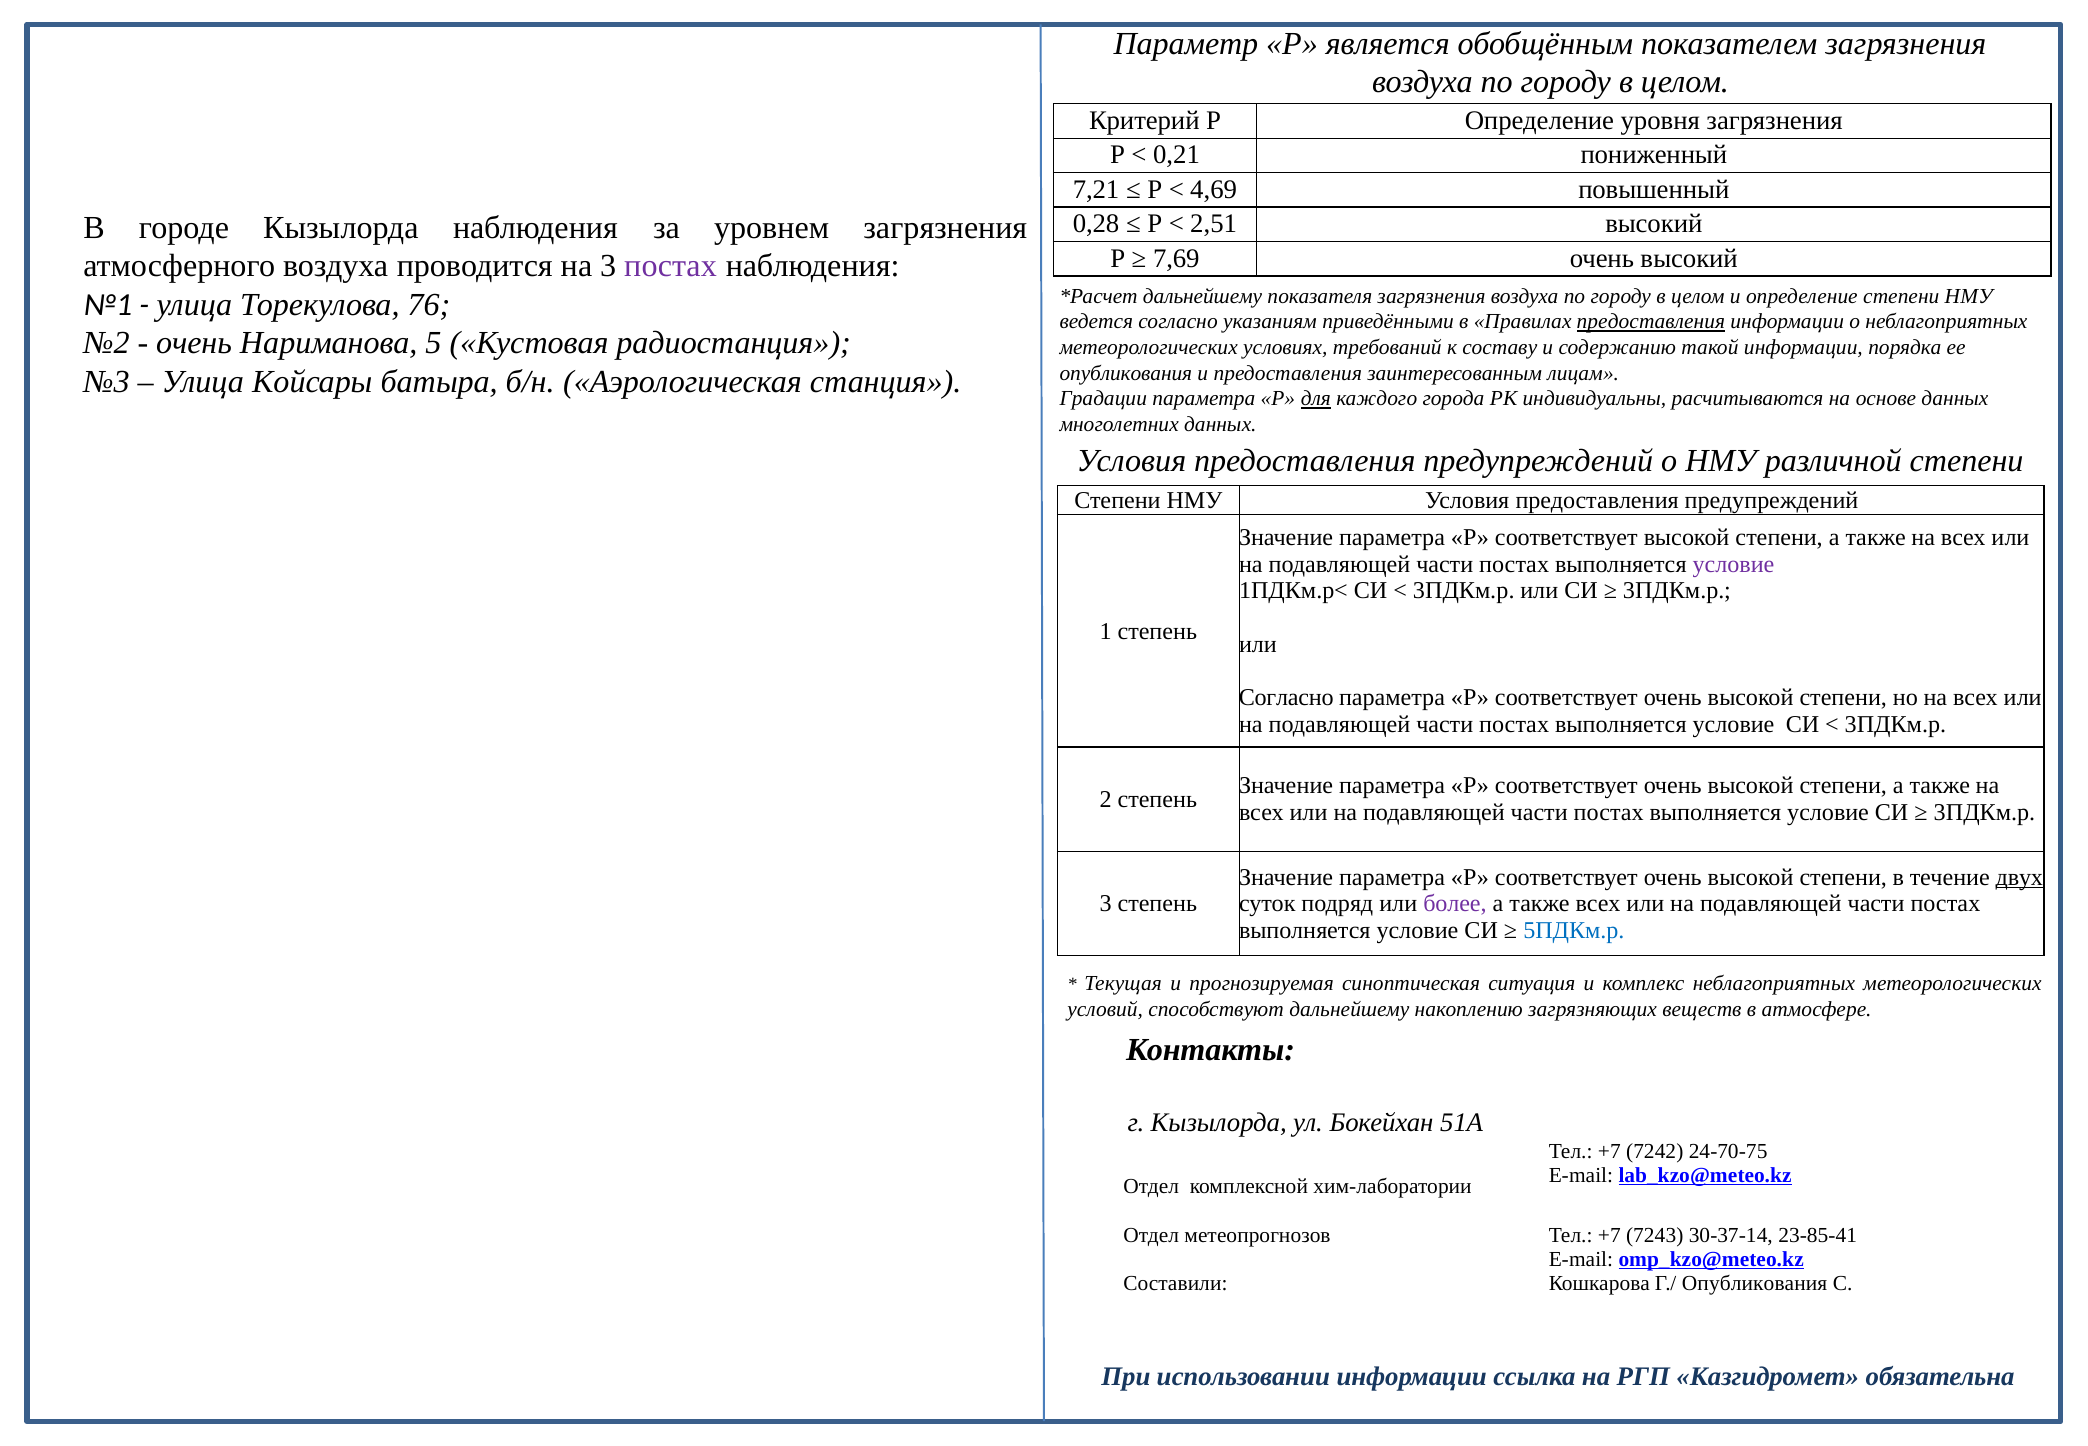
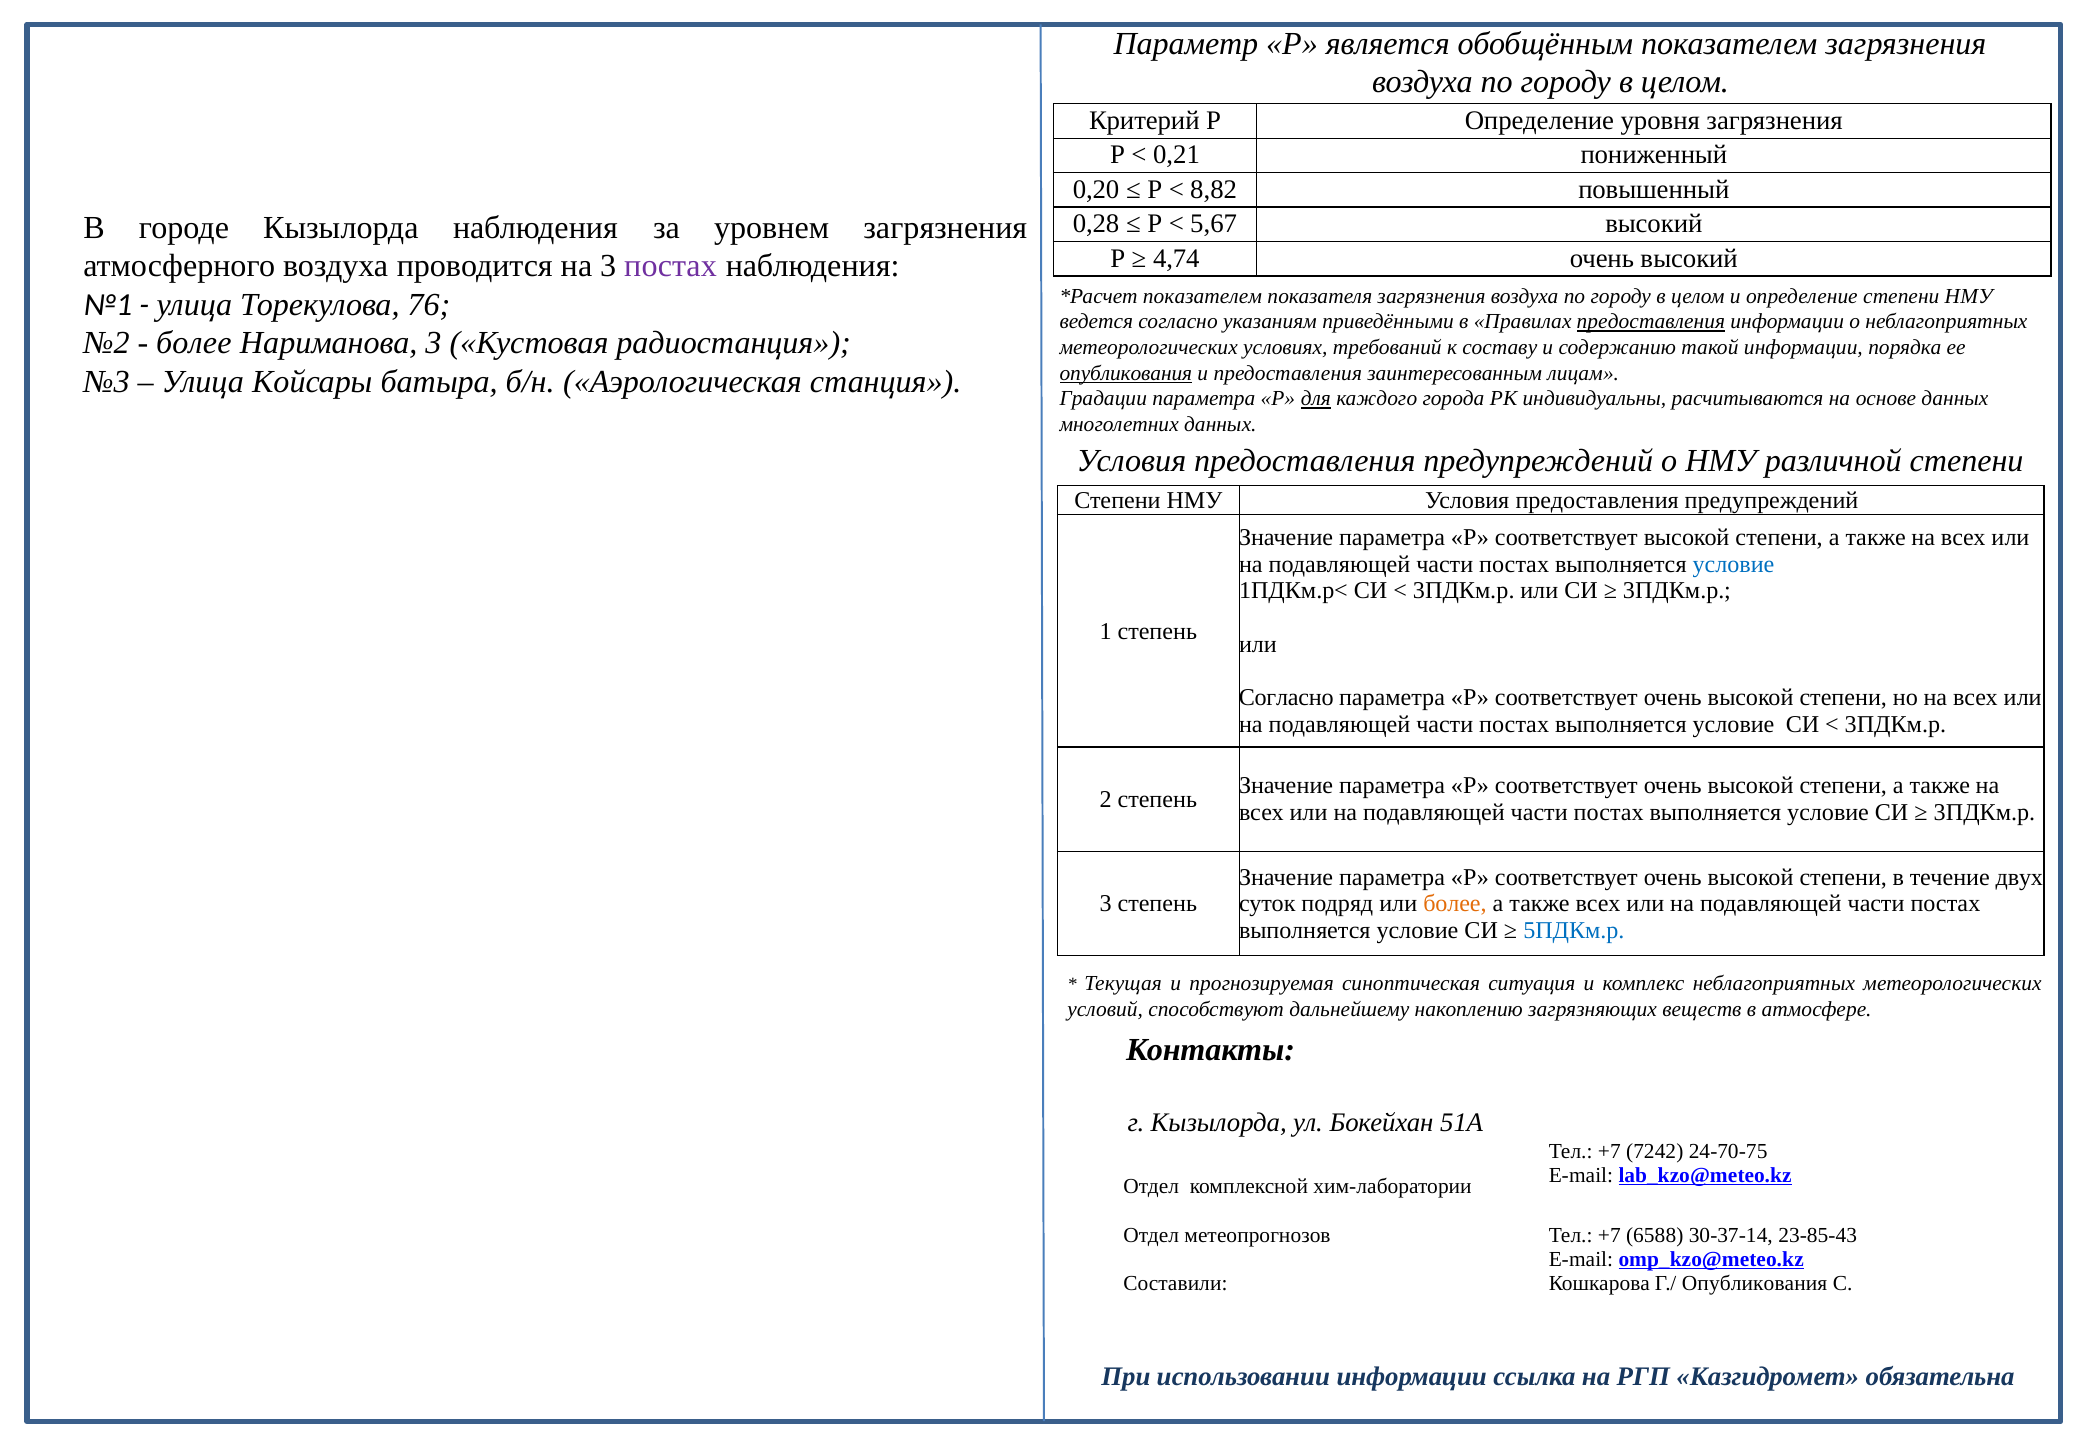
7,21: 7,21 -> 0,20 (1096, 190)
4,69: 4,69 -> 8,82 (1214, 190)
2,51: 2,51 -> 5,67 (1214, 224)
7,69: 7,69 -> 4,74 (1176, 258)
дальнейшему: дальнейшему -> показателем (1203, 296)
очень: очень -> более (194, 343)
Нариманова 5: 5 -> 3 (434, 343)
опубликования underline: none -> present (1126, 373)
условие colour: purple -> blue (1733, 564)
двух underline: present -> none (2019, 877)
более colour: purple -> orange (1455, 904)
7243: 7243 -> 6588 (1655, 1235)
23-85-41: 23-85-41 -> 23-85-43 (1818, 1235)
